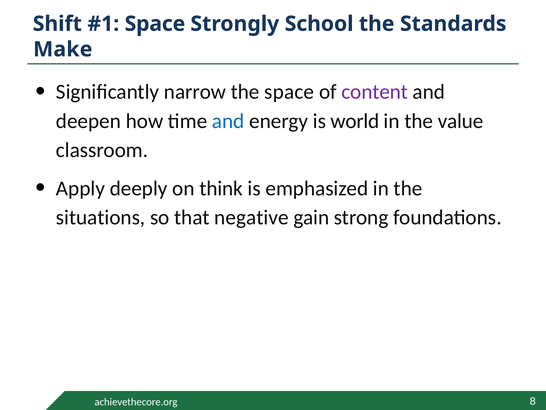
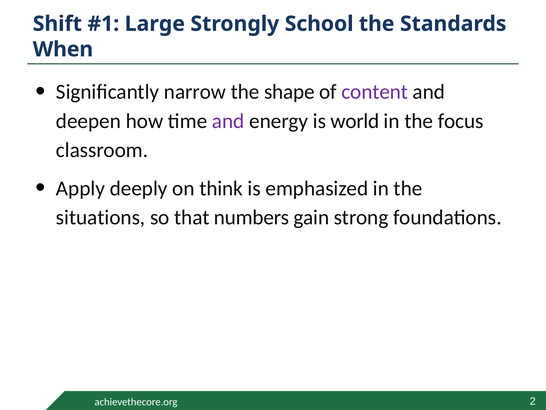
Space: Space -> Large (155, 24)
Make: Make -> When (63, 49)
the space: space -> shape (289, 92)
and colour: blue -> purple (228, 121)
value: value -> focus (461, 121)
negative: negative -> numbers (252, 217)
8: 8 -> 2 (533, 401)
